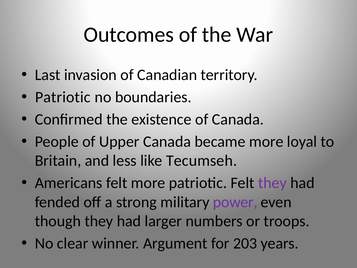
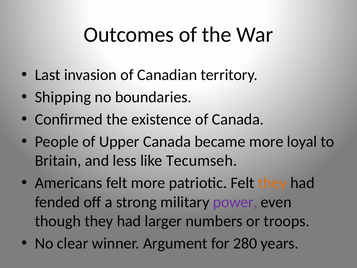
Patriotic: Patriotic -> Shipping (63, 97)
they colour: purple -> orange (272, 183)
203: 203 -> 280 (245, 243)
